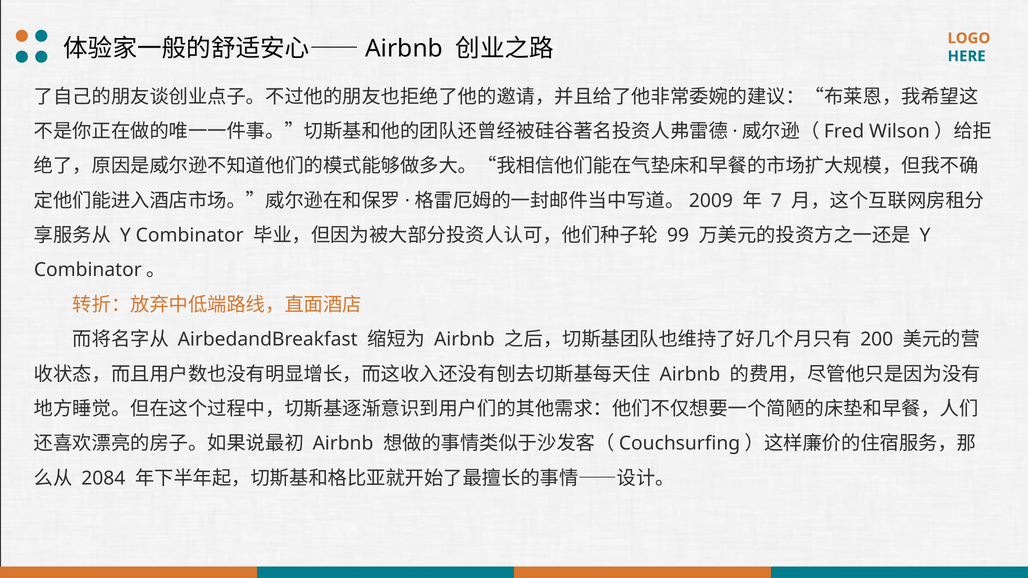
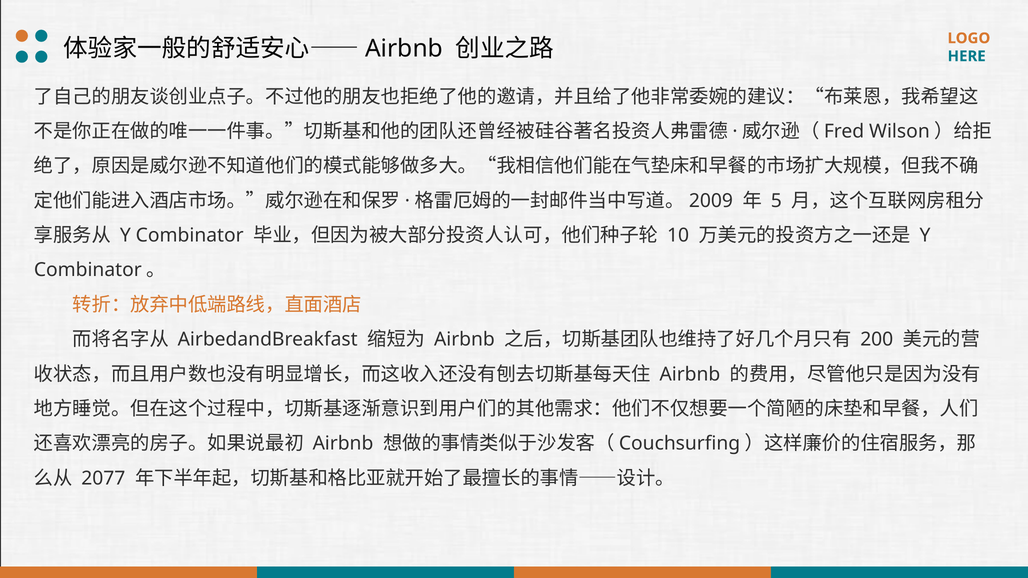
7: 7 -> 5 (776, 201)
99: 99 -> 10 (678, 236)
2084: 2084 -> 2077 (103, 478)
